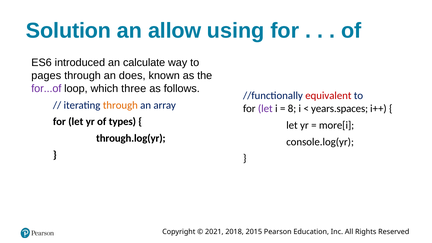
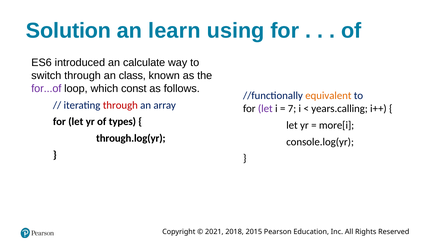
allow: allow -> learn (174, 31)
pages: pages -> switch (46, 76)
does: does -> class (132, 76)
three: three -> const (134, 89)
equivalent colour: red -> orange (328, 96)
through colour: orange -> red (120, 105)
8: 8 -> 7 (292, 109)
years.spaces: years.spaces -> years.calling (340, 109)
